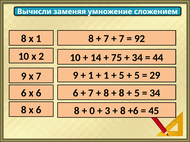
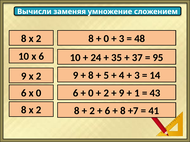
1: 1 -> 2 (39, 39)
7: 7 -> 0 (106, 39)
7: 7 -> 3 (122, 39)
92: 92 -> 48 (140, 39)
х 2: 2 -> 6 (41, 57)
14: 14 -> 24 (96, 58)
75: 75 -> 35 (117, 58)
34: 34 -> 37 (137, 58)
44: 44 -> 95 (158, 58)
1: 1 -> 8 (91, 76)
1: 1 -> 5 (106, 76)
5: 5 -> 4 (122, 76)
5: 5 -> 3 (137, 76)
29: 29 -> 14 (155, 76)
9 х 7: 7 -> 2 (39, 76)
6 х 6: 6 -> 0 (39, 93)
7: 7 -> 0 (91, 93)
8: 8 -> 2 (106, 93)
8: 8 -> 9 (122, 93)
5: 5 -> 1 (137, 93)
34: 34 -> 43 (155, 93)
6: 6 -> 2 (39, 110)
0: 0 -> 2 (92, 111)
3: 3 -> 6 (107, 111)
+6: +6 -> +7 (133, 111)
45: 45 -> 41 (154, 111)
